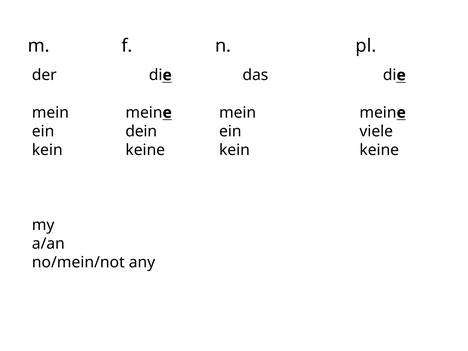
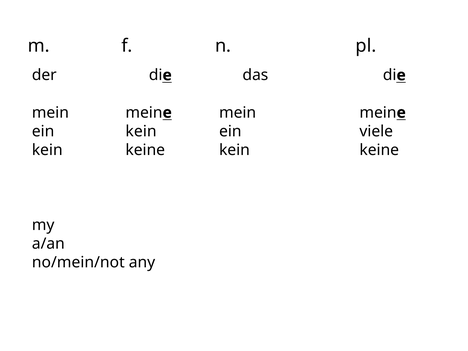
ein dein: dein -> kein (141, 131)
